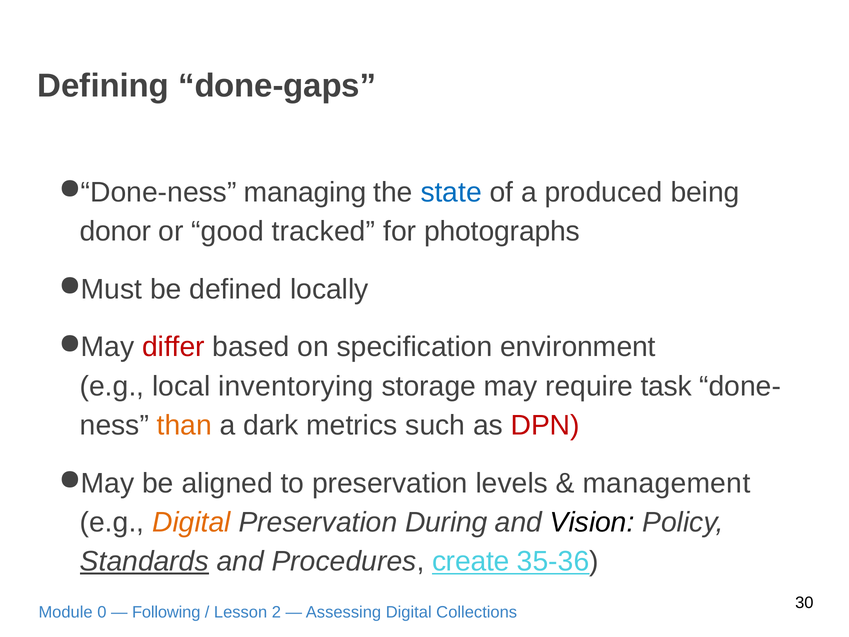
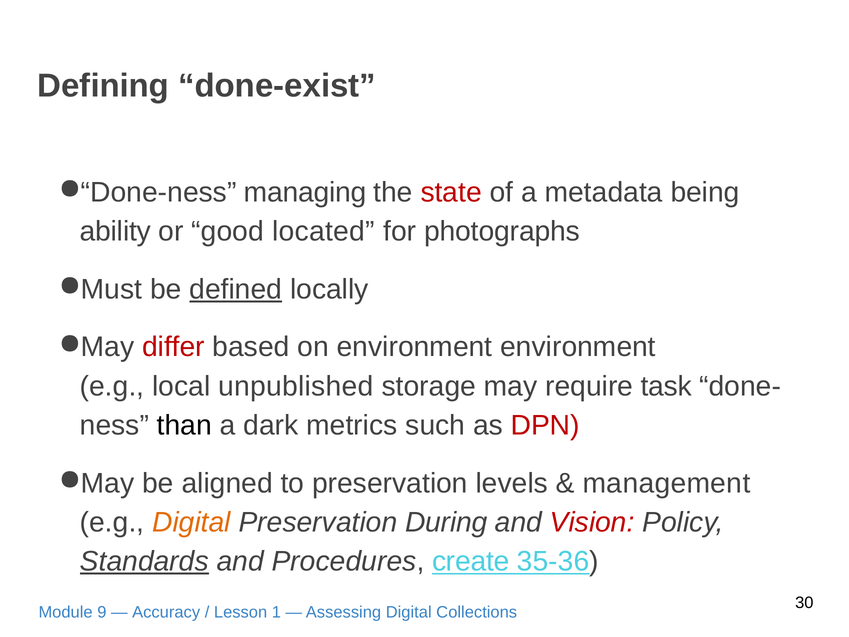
done-gaps: done-gaps -> done-exist (277, 86)
state colour: blue -> red (451, 192)
produced: produced -> metadata (604, 192)
donor: donor -> ability (115, 231)
tracked: tracked -> located (323, 231)
defined underline: none -> present (236, 289)
on specification: specification -> environment (415, 347)
inventorying: inventorying -> unpublished (296, 386)
than colour: orange -> black (184, 425)
Vision colour: black -> red (592, 522)
0: 0 -> 9 (102, 612)
Following: Following -> Accuracy (166, 612)
2: 2 -> 1 (276, 612)
